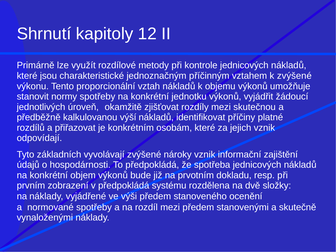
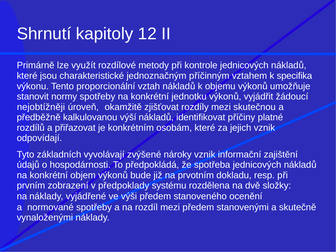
k zvýšené: zvýšené -> specifika (294, 76)
jednotlivých: jednotlivých -> nejobtížněji (41, 107)
v předpokládá: předpokládá -> předpoklady (124, 186)
